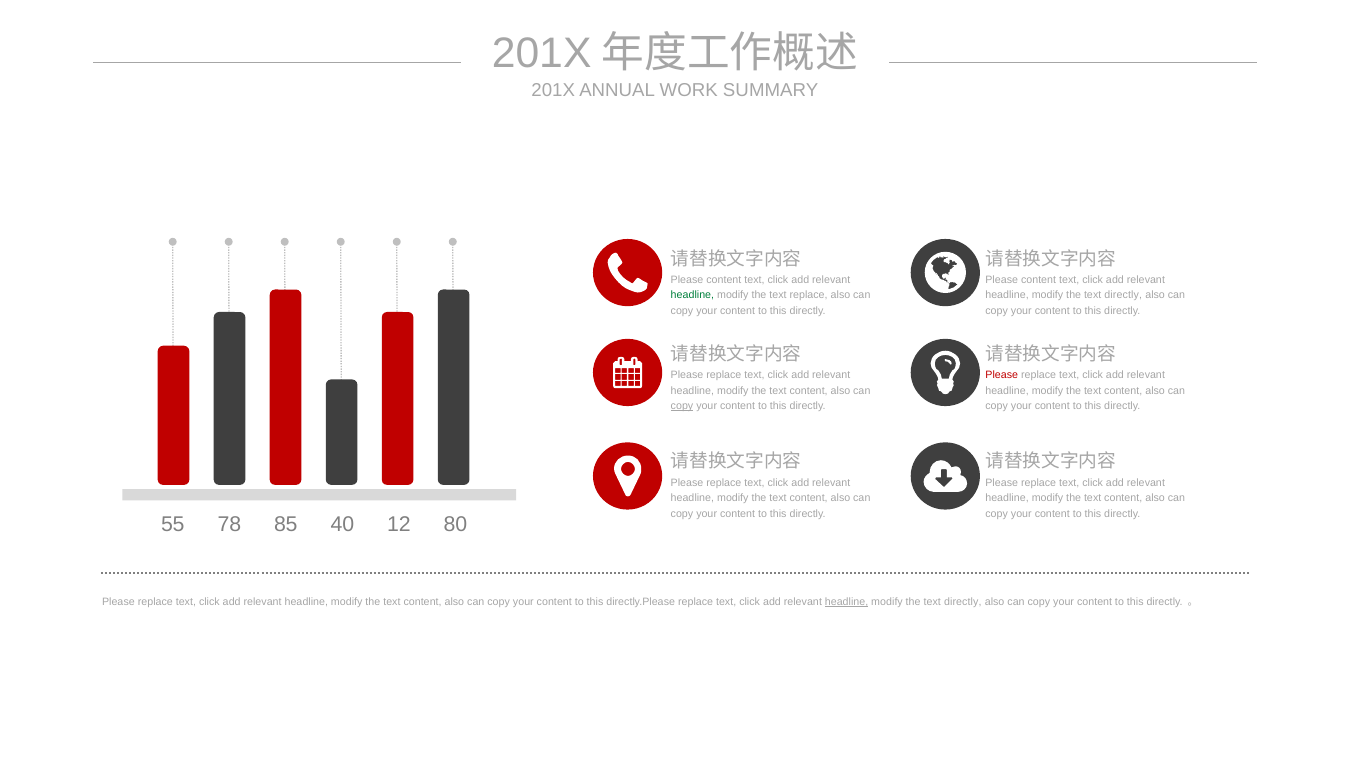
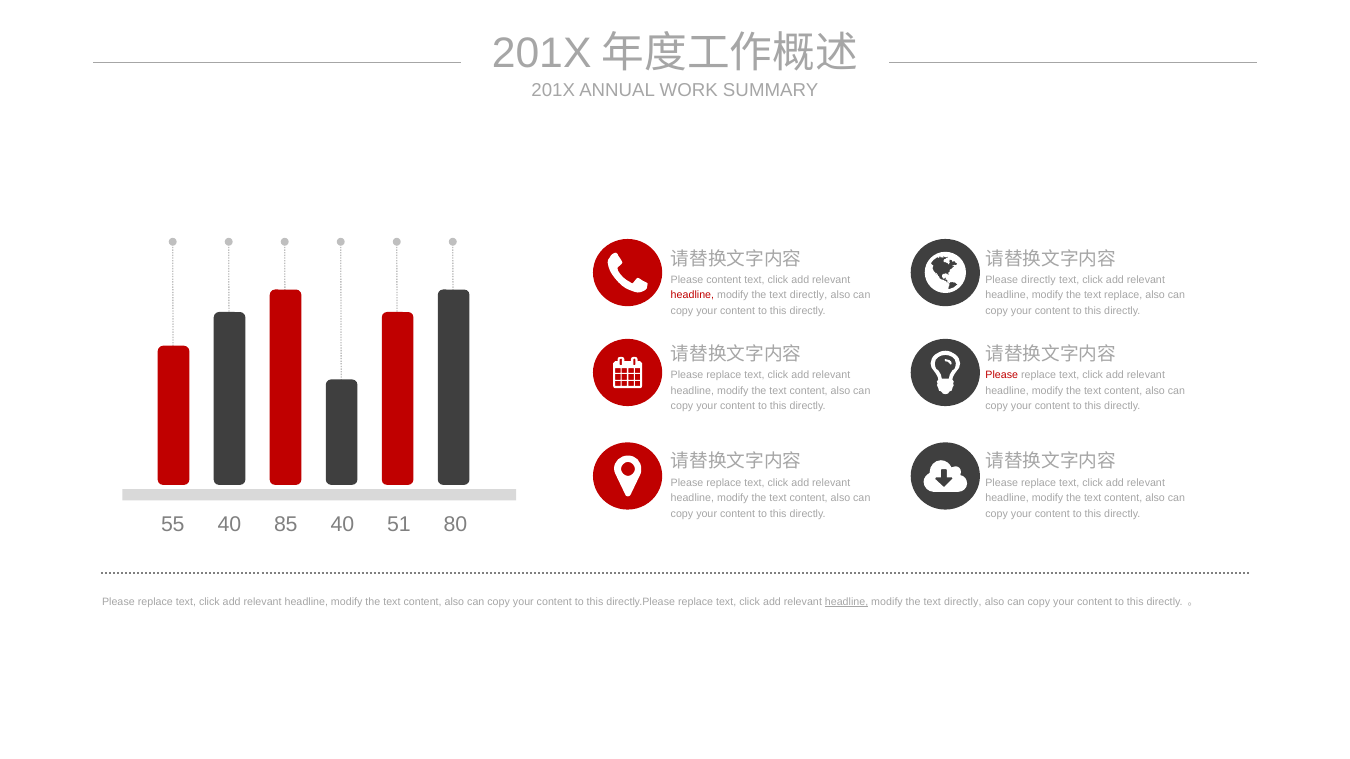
content: content -> directly (1038, 280)
headline colour: green -> red (692, 296)
replace: replace -> directly (809, 296)
directly: directly -> replace (1123, 296)
copy underline: present -> none (682, 406)
55 78: 78 -> 40 (229, 524)
12: 12 -> 51 (399, 524)
